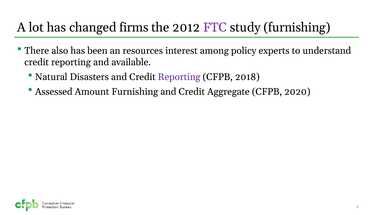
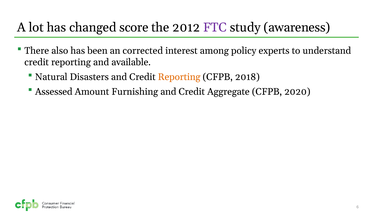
firms: firms -> score (134, 27)
study furnishing: furnishing -> awareness (297, 27)
resources: resources -> corrected (143, 51)
Reporting colour: purple -> orange (179, 77)
